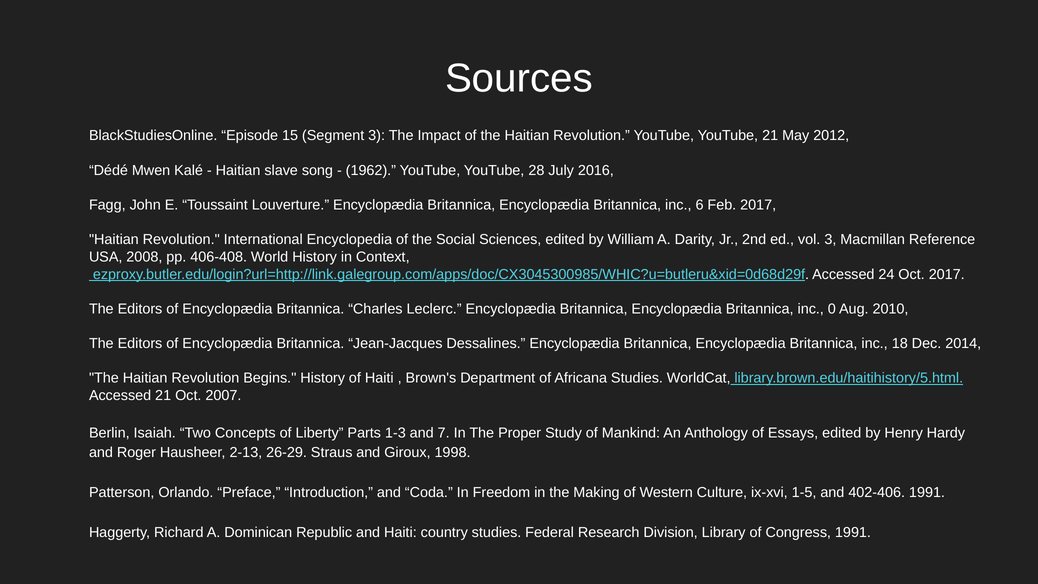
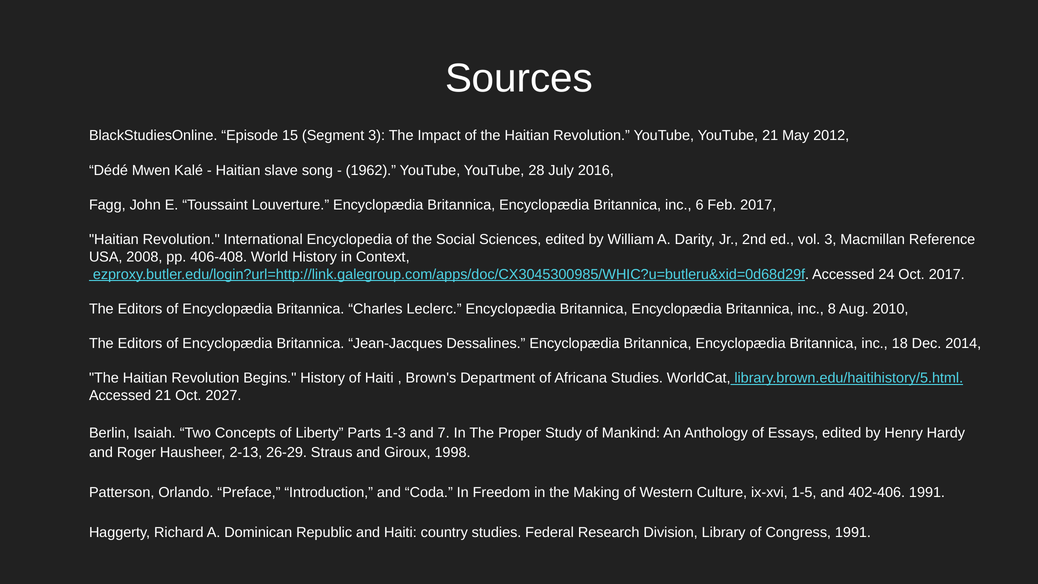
0: 0 -> 8 (832, 309)
2007: 2007 -> 2027 (223, 395)
